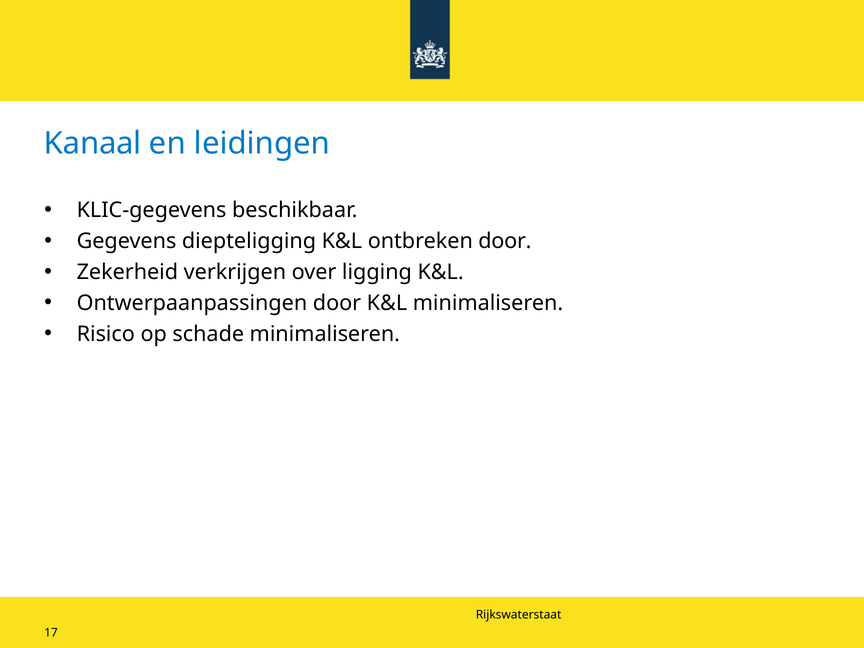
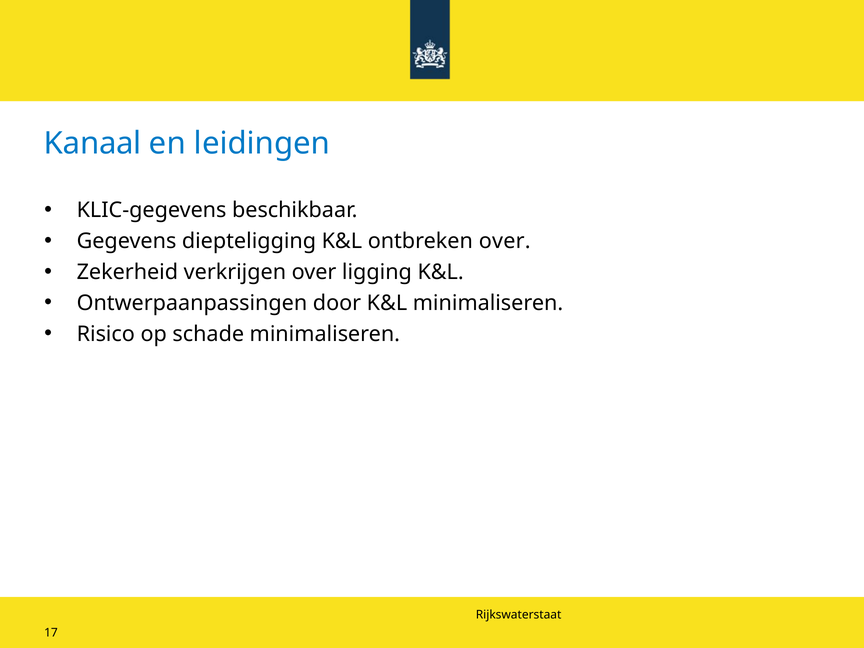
ontbreken door: door -> over (505, 241)
